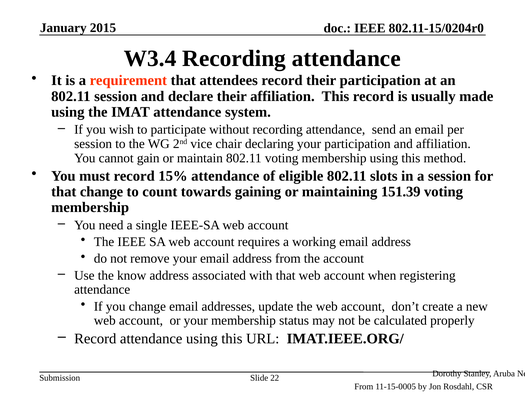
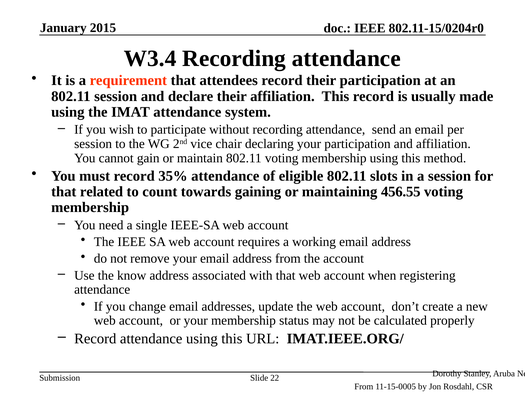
15%: 15% -> 35% (173, 176)
that change: change -> related (102, 192)
151.39: 151.39 -> 456.55 (401, 192)
